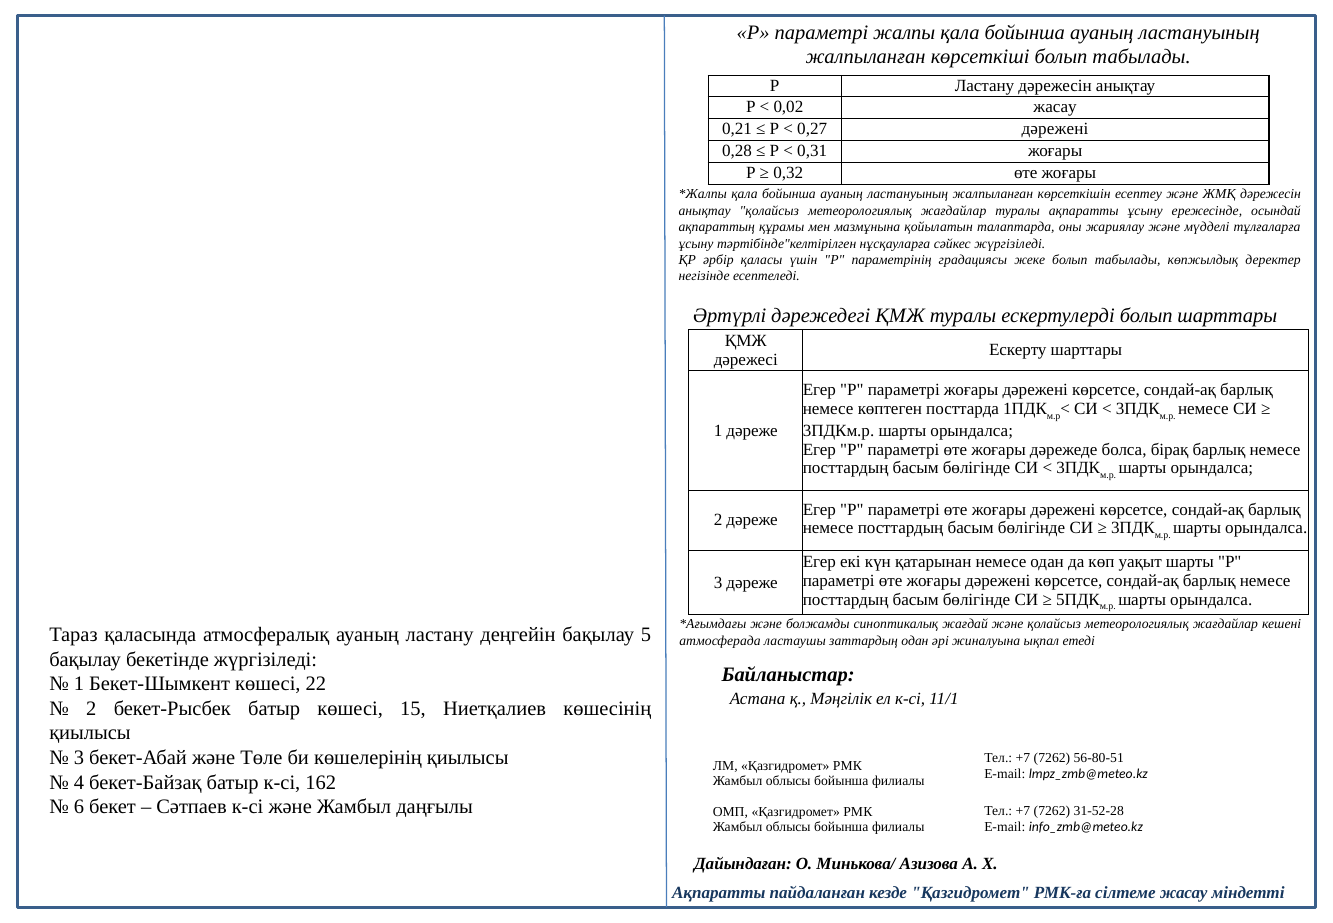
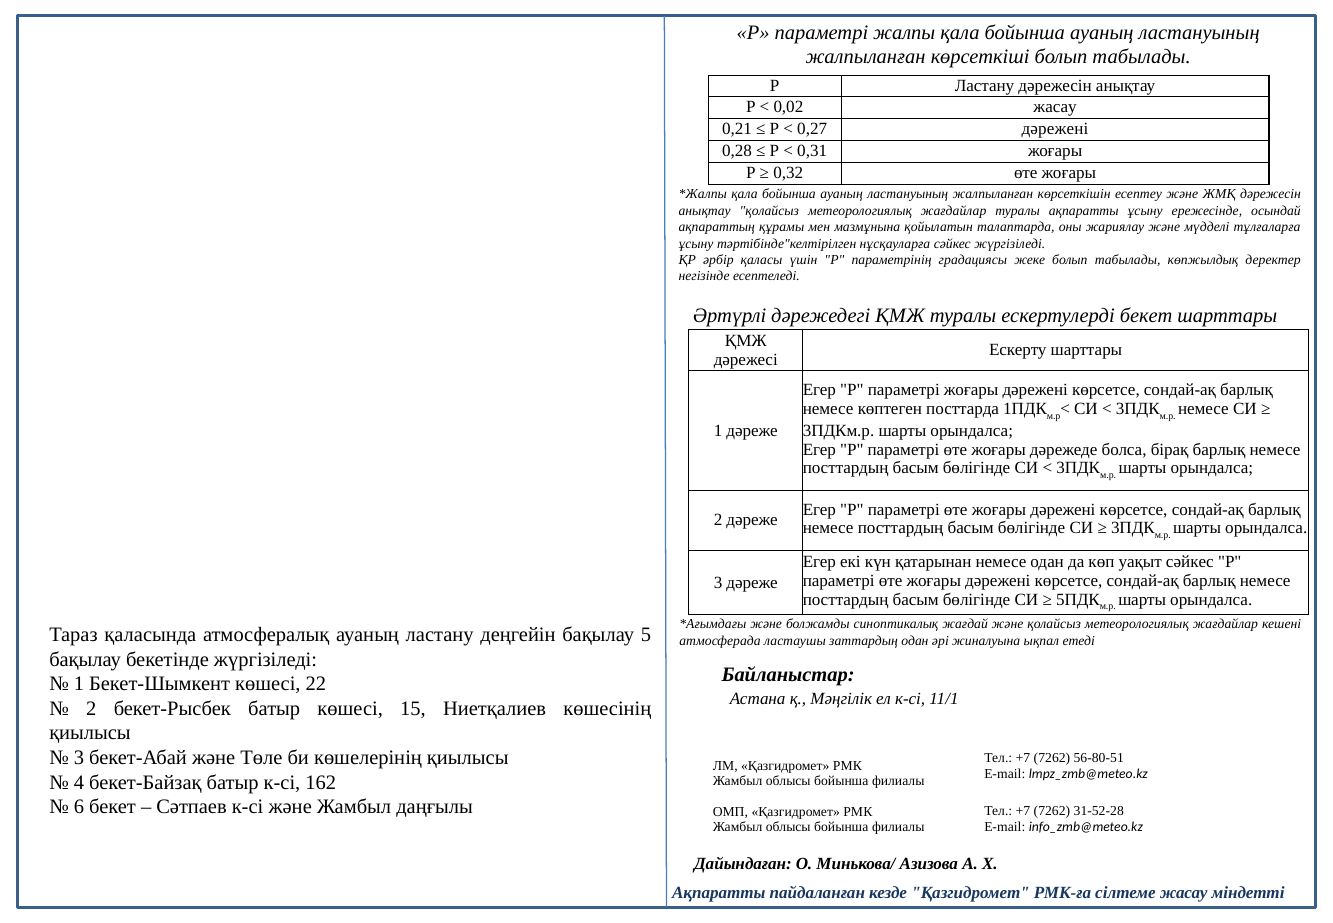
ескертулерді болып: болып -> бекет (1146, 316)
уақыт шарты: шарты -> сәйкес (1190, 562)
